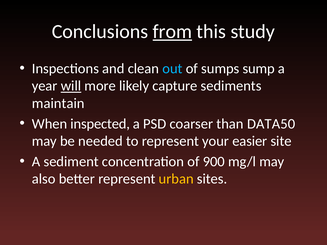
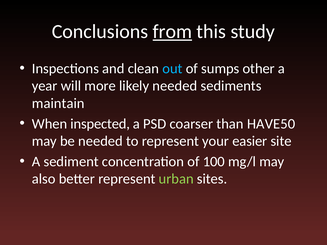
sump: sump -> other (259, 69)
will underline: present -> none (71, 86)
likely capture: capture -> needed (175, 86)
DATA50: DATA50 -> HAVE50 (271, 124)
900: 900 -> 100 (214, 162)
urban colour: yellow -> light green (176, 179)
